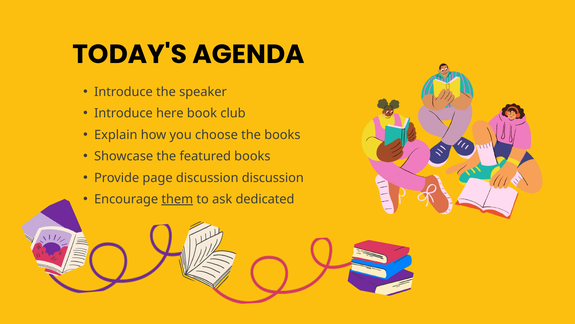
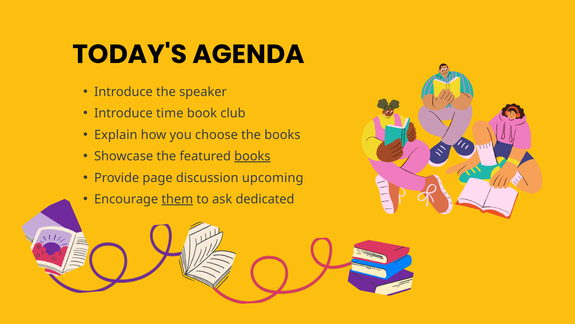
here: here -> time (170, 113)
books underline: none -> present (252, 156)
discussion discussion: discussion -> upcoming (273, 178)
